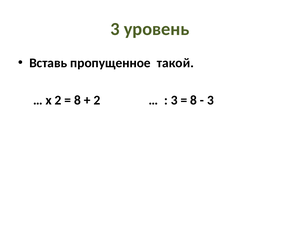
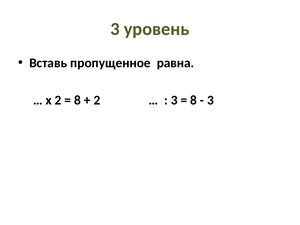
такой: такой -> равна (175, 63)
